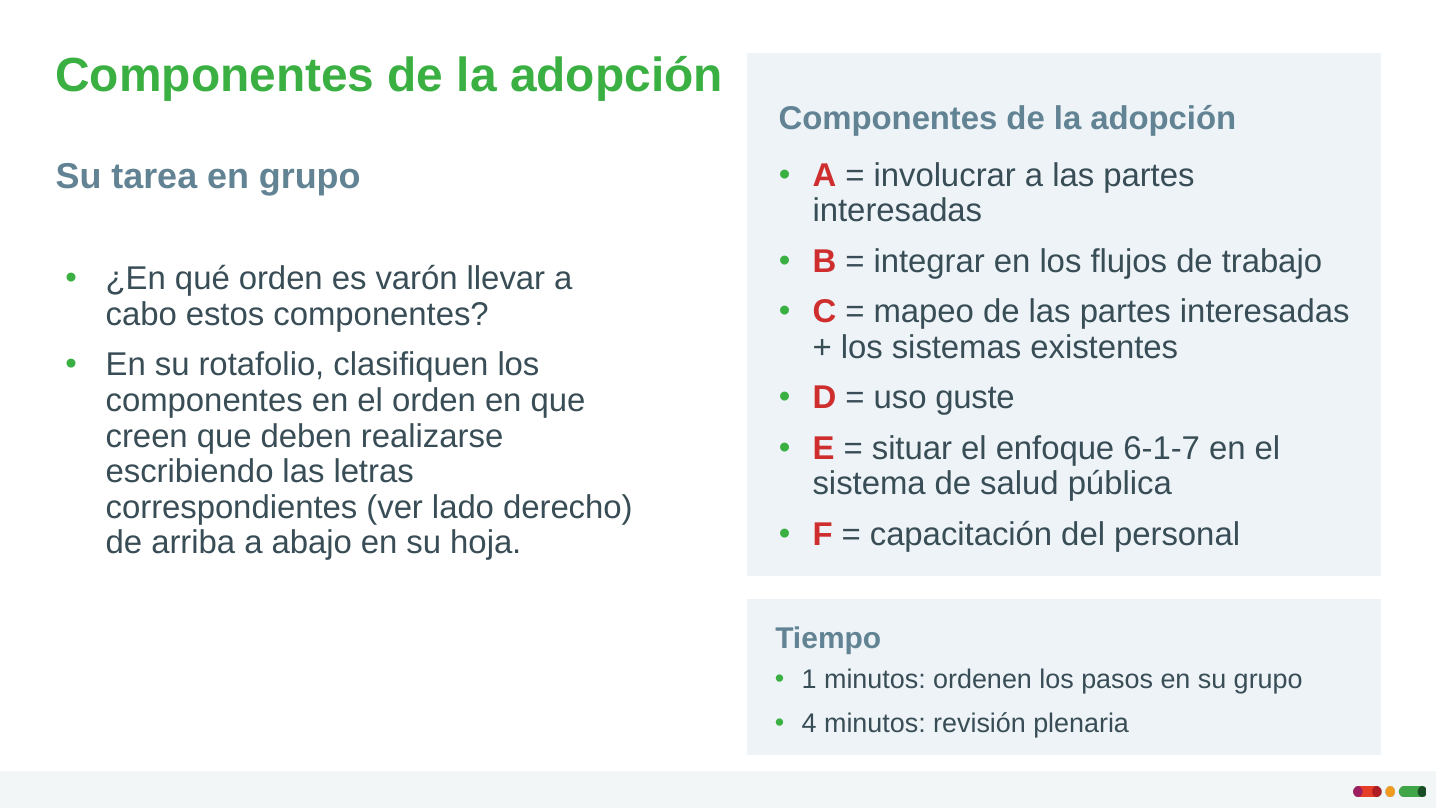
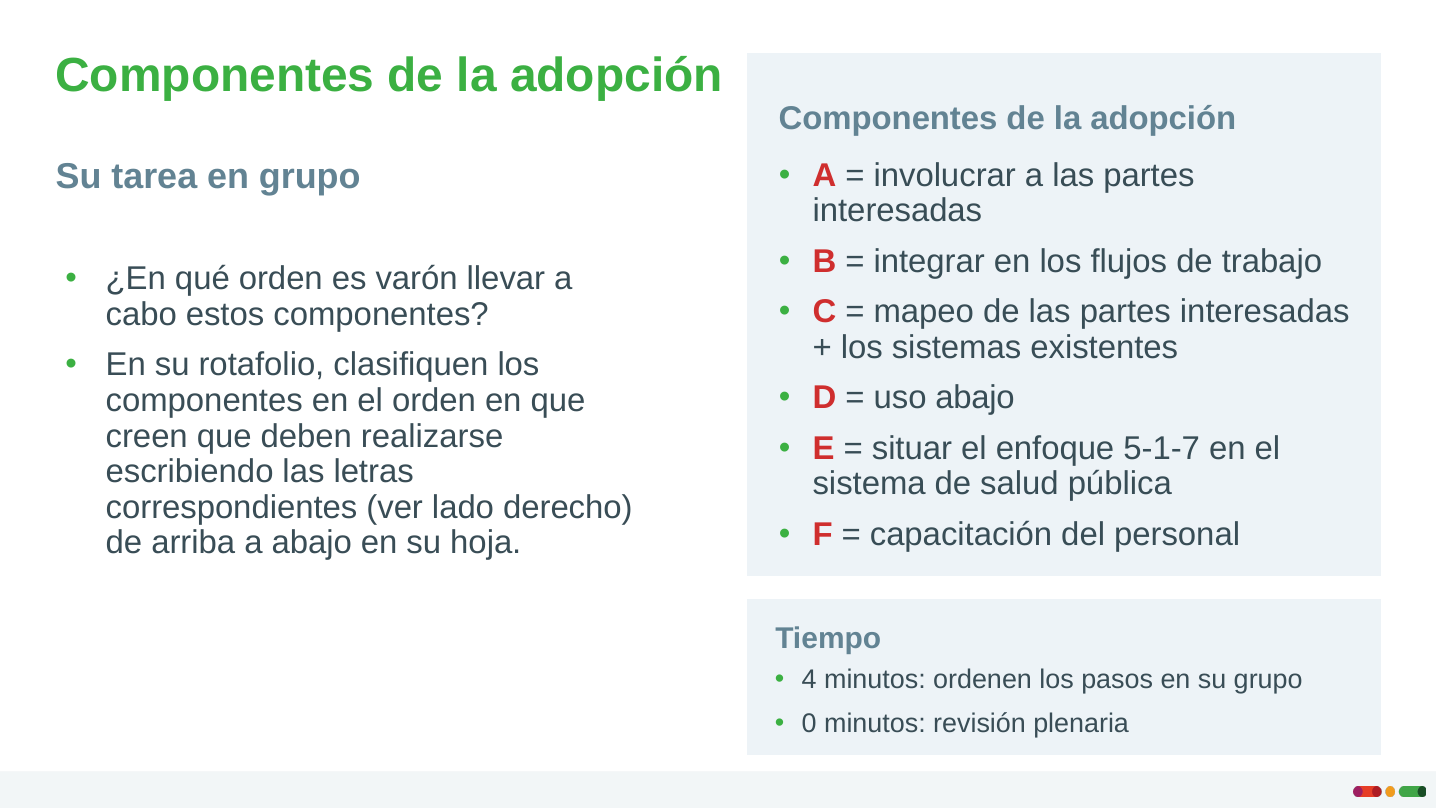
uso guste: guste -> abajo (975, 398)
6-1-7: 6-1-7 -> 5-1-7 (1162, 448)
1: 1 -> 4 (809, 680)
4: 4 -> 0 (809, 724)
